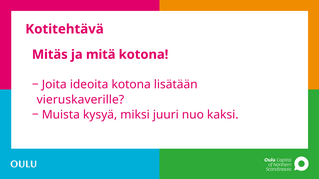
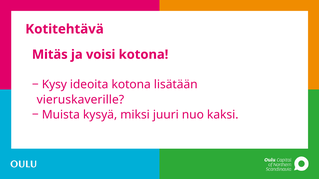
mitä: mitä -> voisi (101, 55)
Joita: Joita -> Kysy (54, 85)
